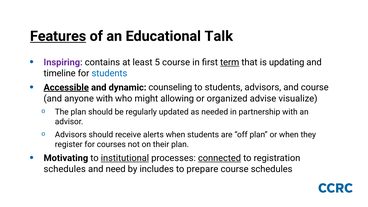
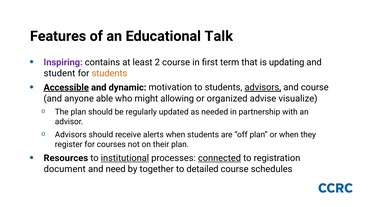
Features underline: present -> none (58, 36)
5: 5 -> 2 (157, 62)
term underline: present -> none (230, 62)
timeline: timeline -> student (59, 73)
students colour: blue -> orange (109, 73)
counseling: counseling -> motivation (170, 87)
advisors underline: none -> present (263, 87)
anyone with: with -> able (105, 98)
Motivating: Motivating -> Resources (66, 158)
schedules: schedules -> document (65, 169)
includes: includes -> together (157, 169)
prepare: prepare -> detailed (202, 169)
